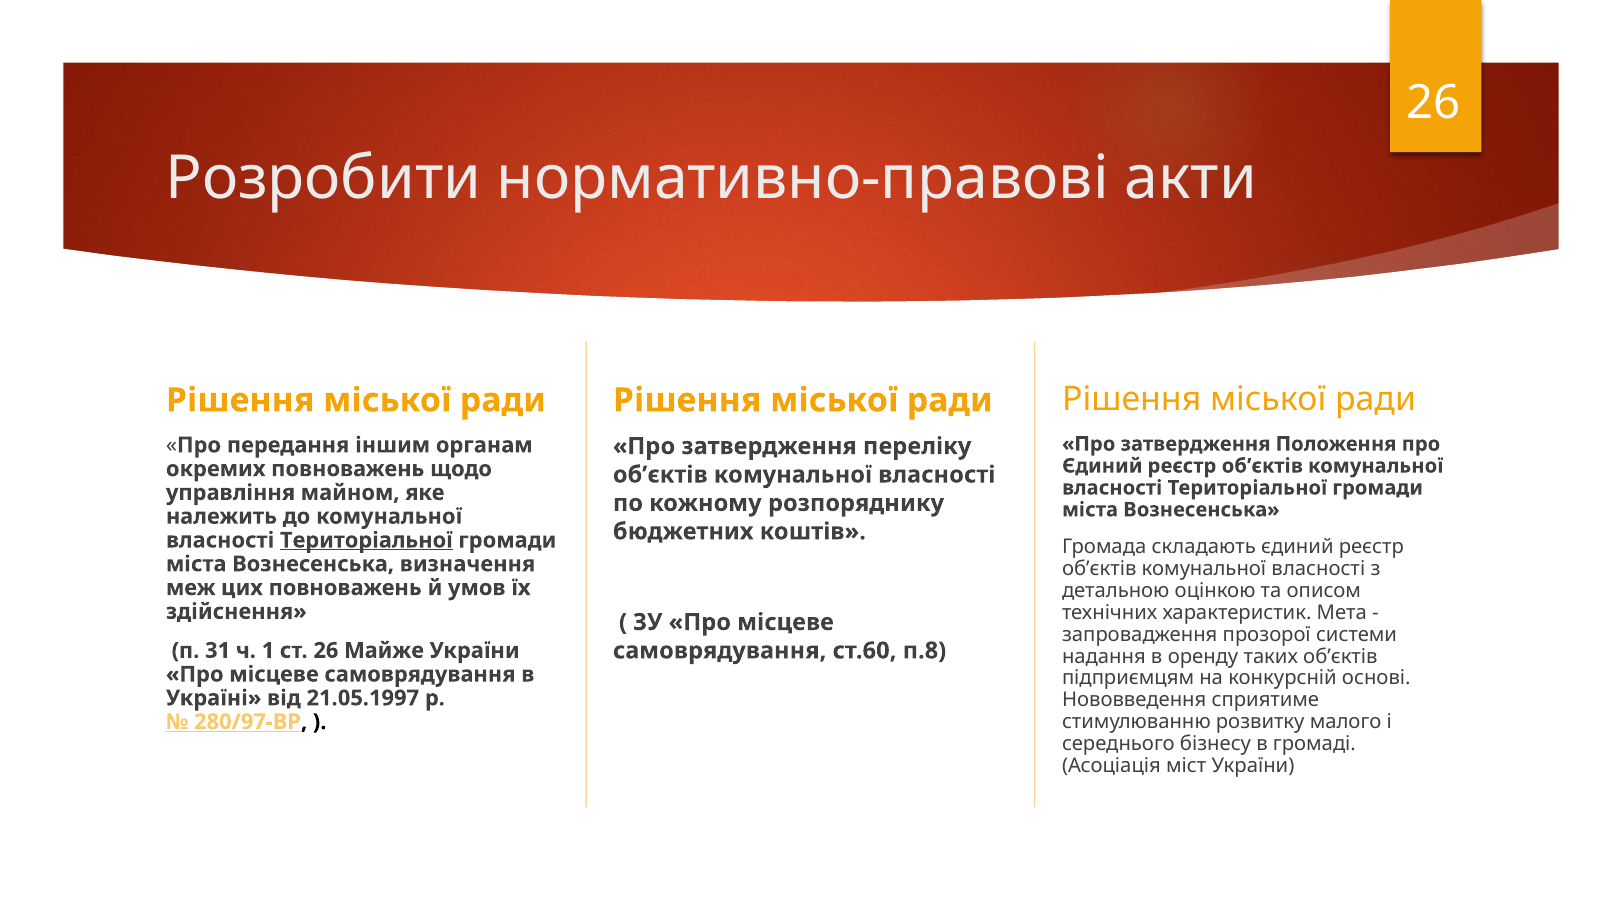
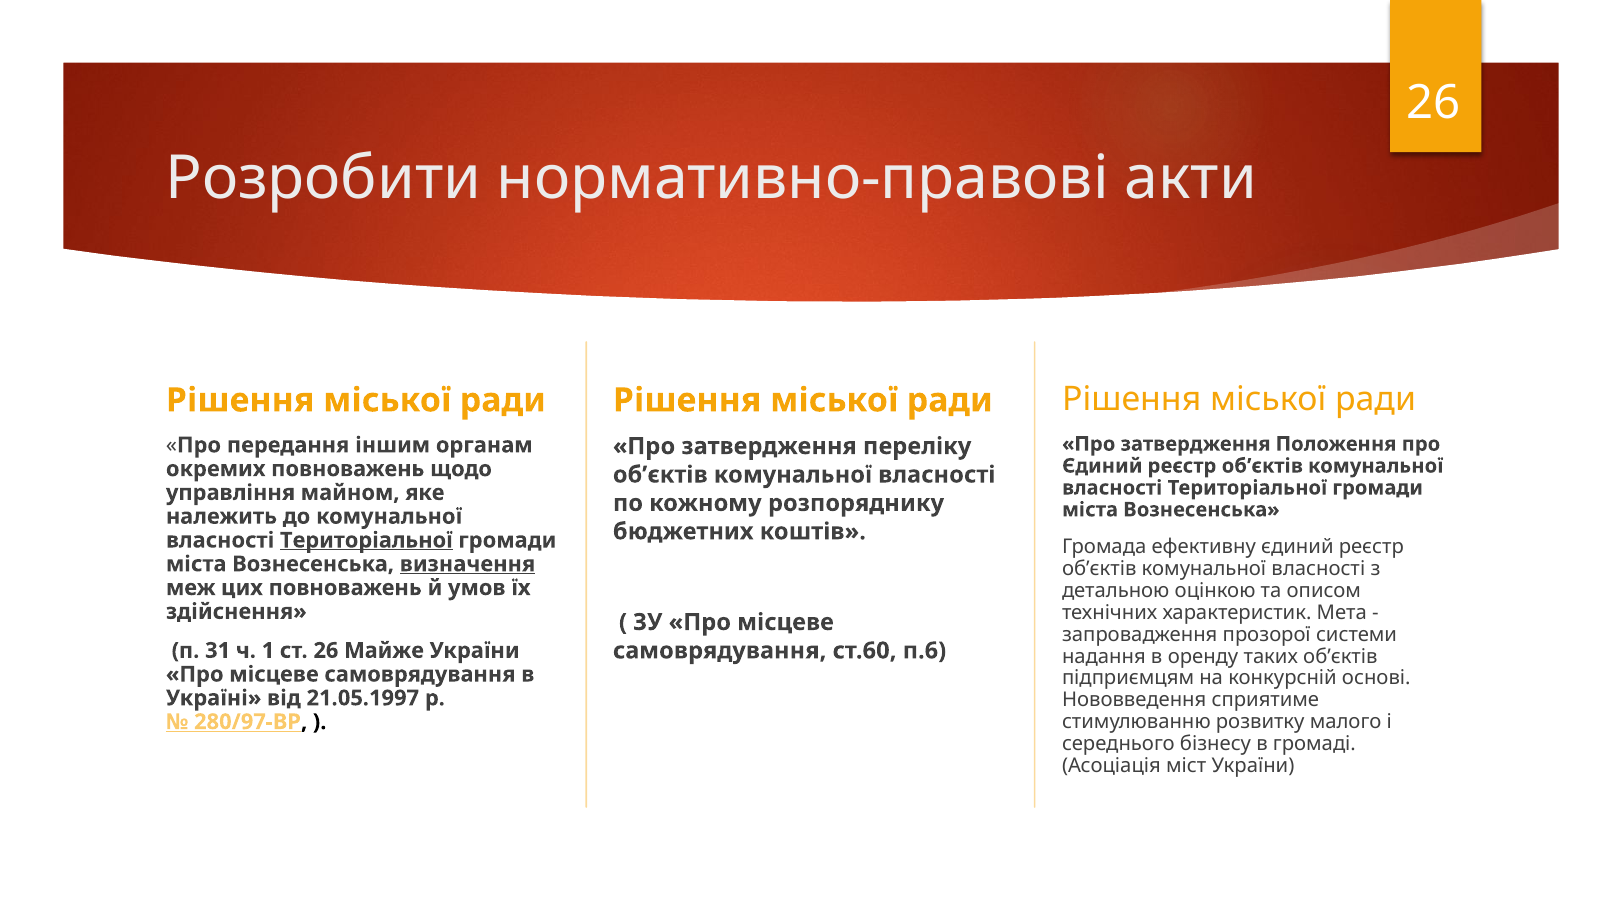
складають: складають -> ефективну (1204, 547)
визначення underline: none -> present (467, 564)
п.8: п.8 -> п.6 (924, 651)
